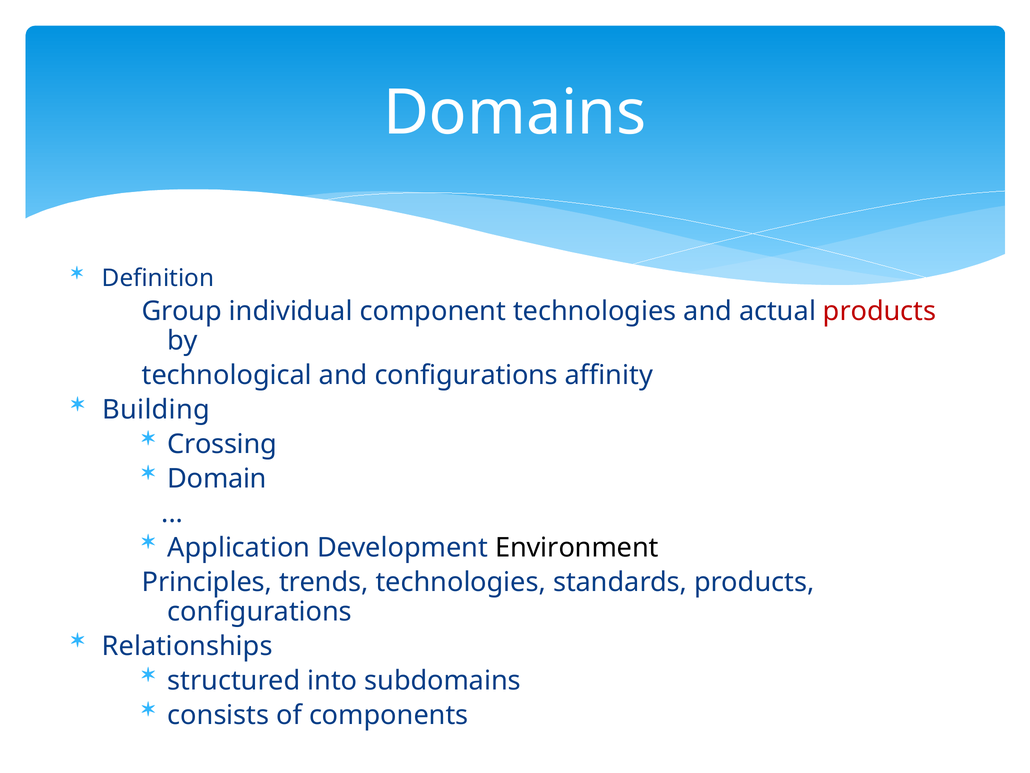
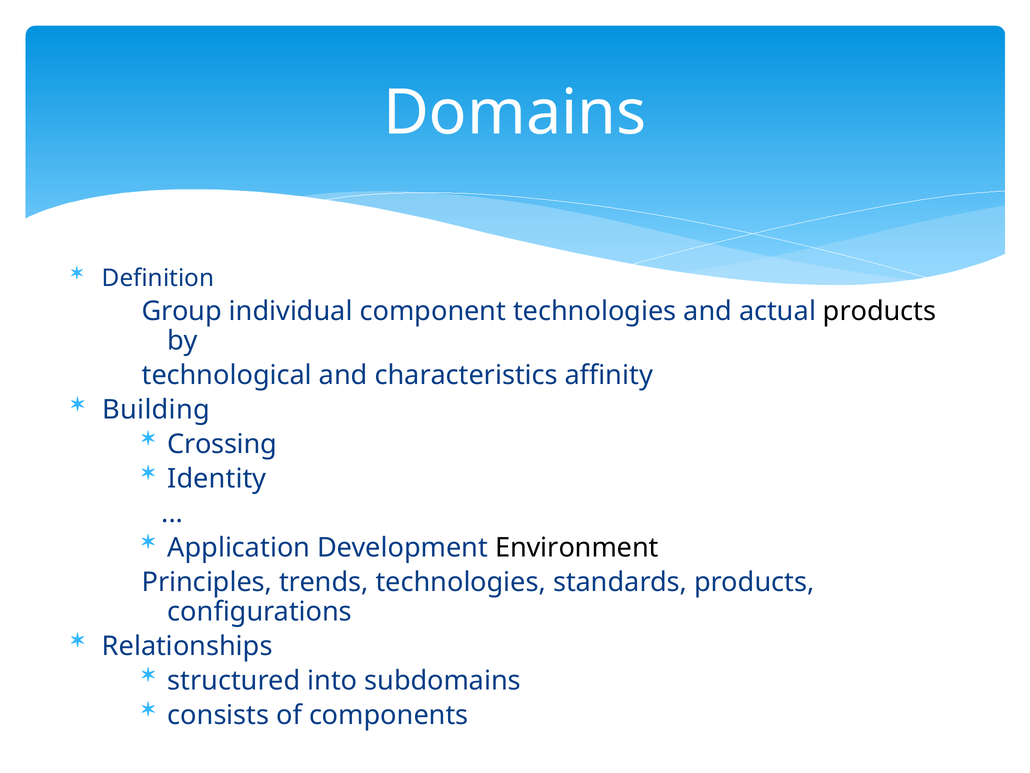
products colour: red -> black (879, 311)
and configurations: configurations -> characteristics (466, 375)
Domain: Domain -> Identity (217, 478)
